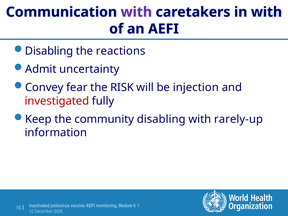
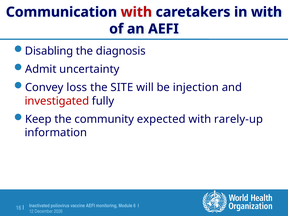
with colour: purple -> red (136, 12)
reactions: reactions -> diagnosis (121, 51)
fear: fear -> loss (77, 87)
RISK: RISK -> SITE (122, 87)
community disabling: disabling -> expected (161, 119)
